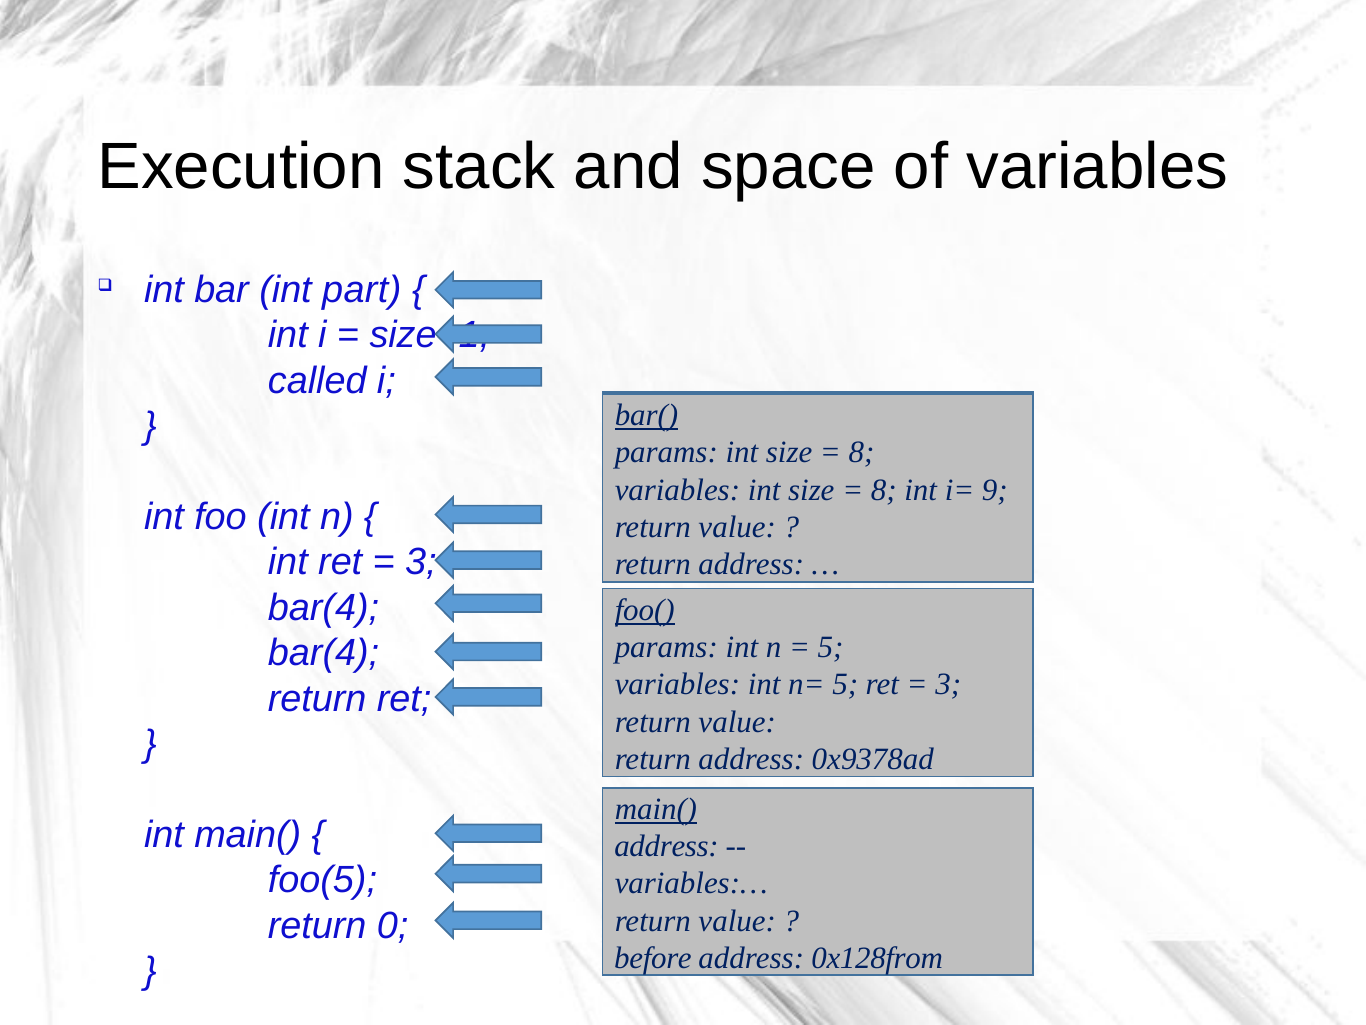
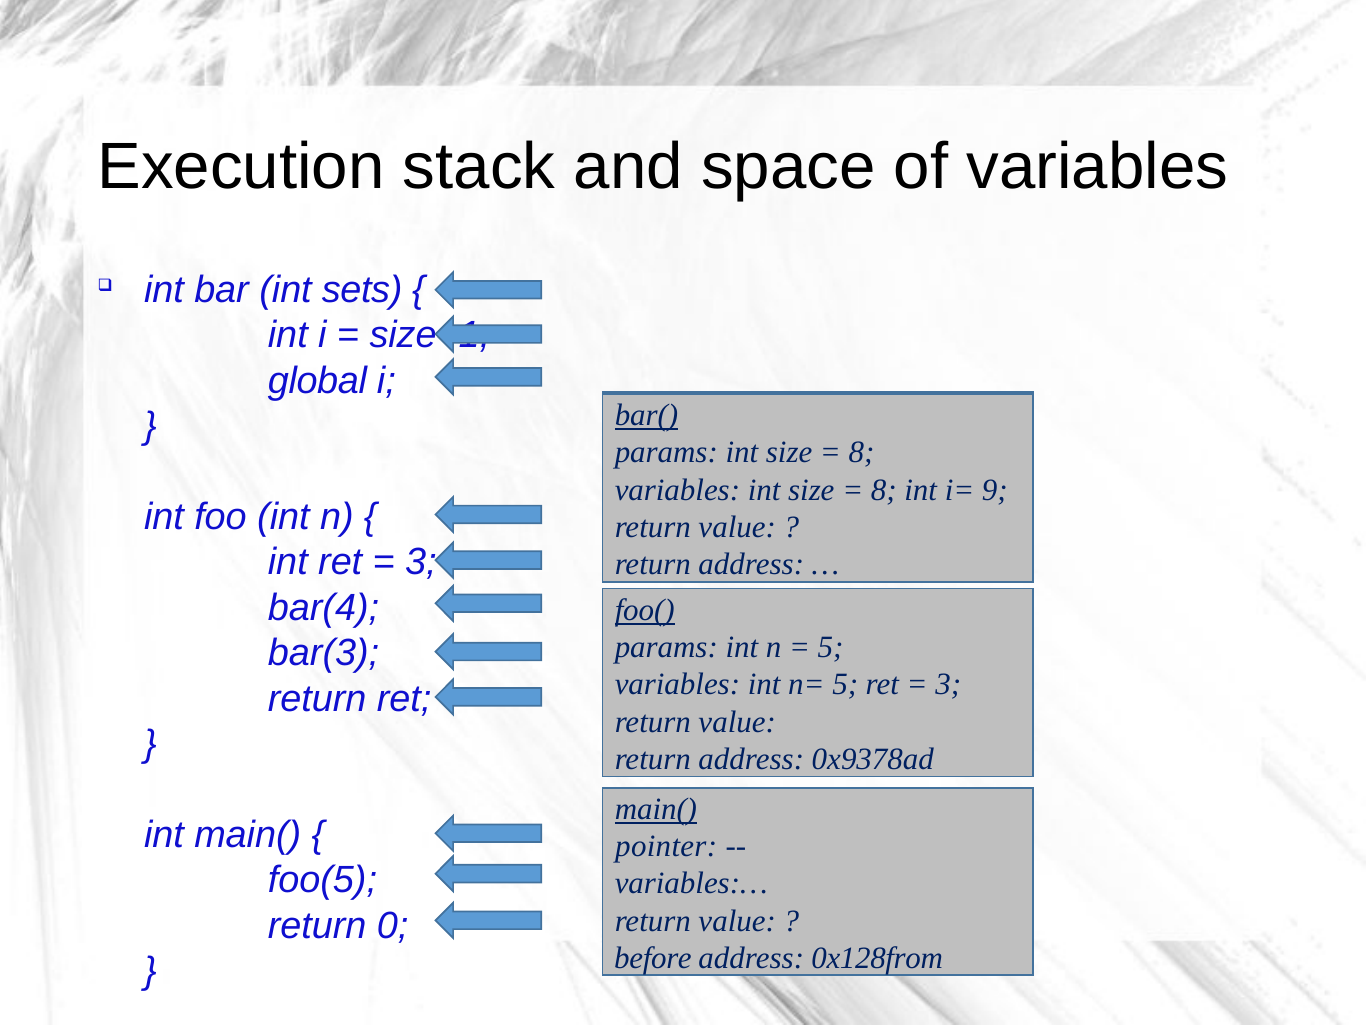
part: part -> sets (362, 289)
called: called -> global (317, 380)
bar(4: bar(4 -> bar(3 (324, 653)
address: address -> pointer (666, 846)
